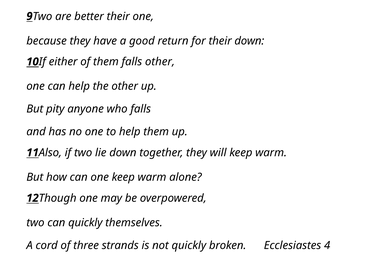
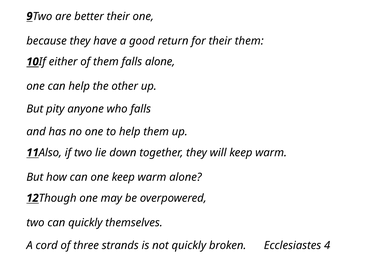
their down: down -> them (249, 41)
falls other: other -> alone (160, 62)
